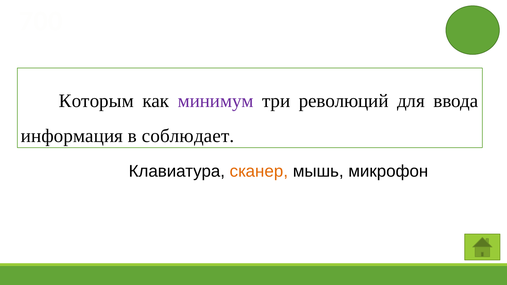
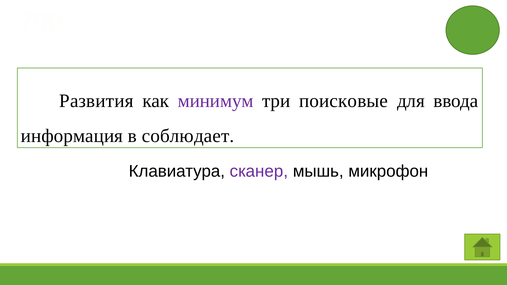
Которым: Которым -> Развития (96, 101)
революций: революций -> поисковые (344, 101)
сканер colour: orange -> purple (259, 171)
